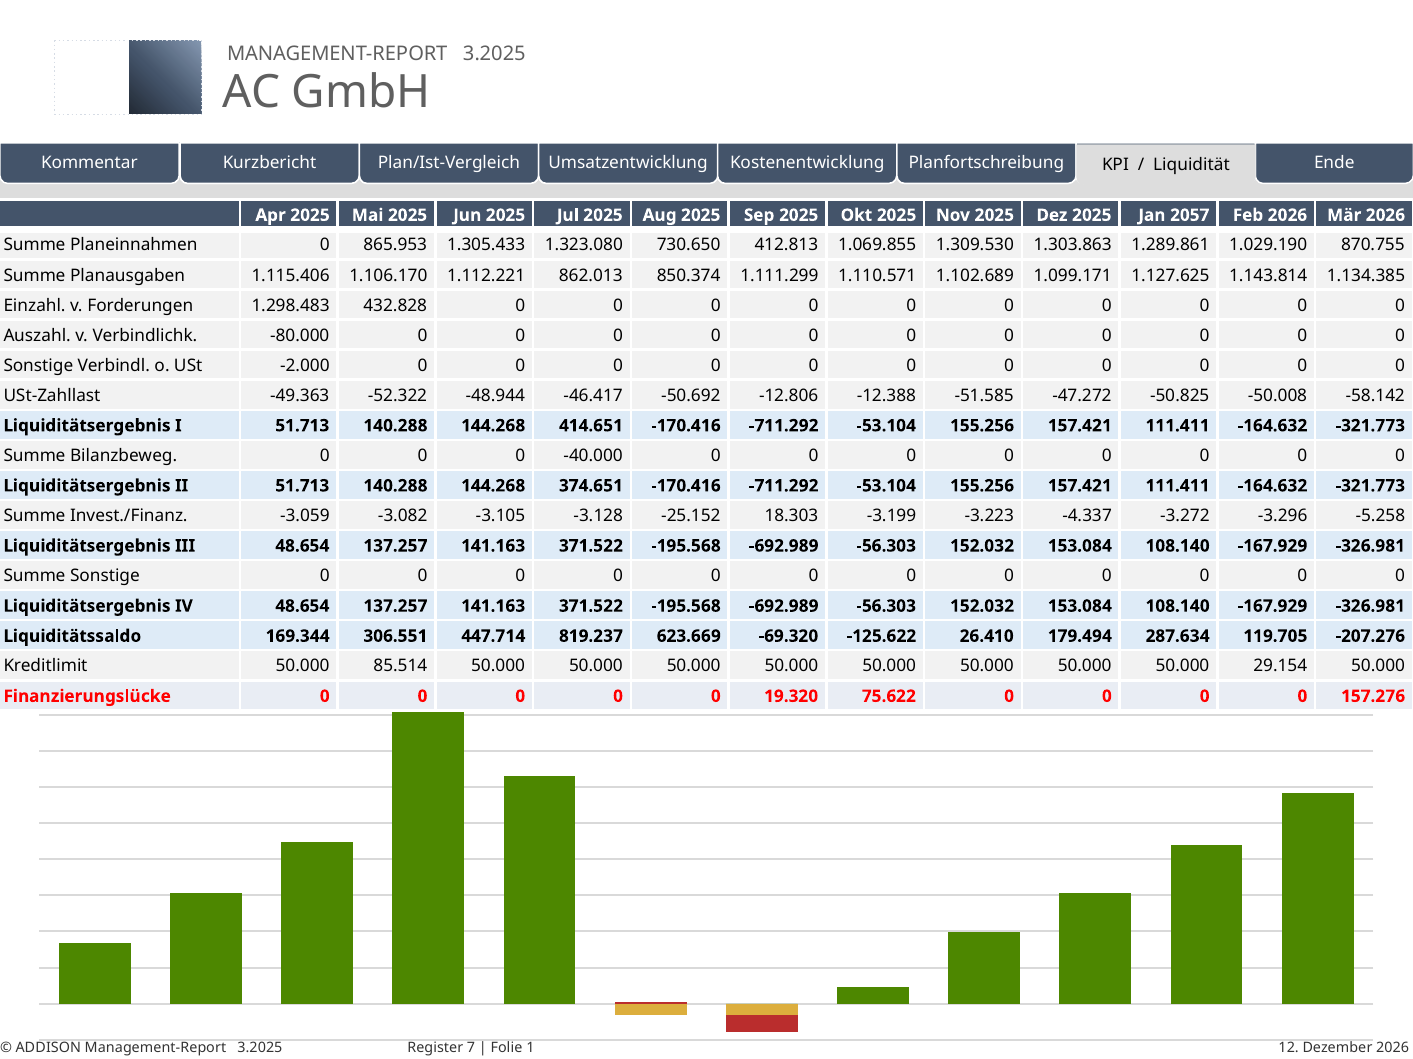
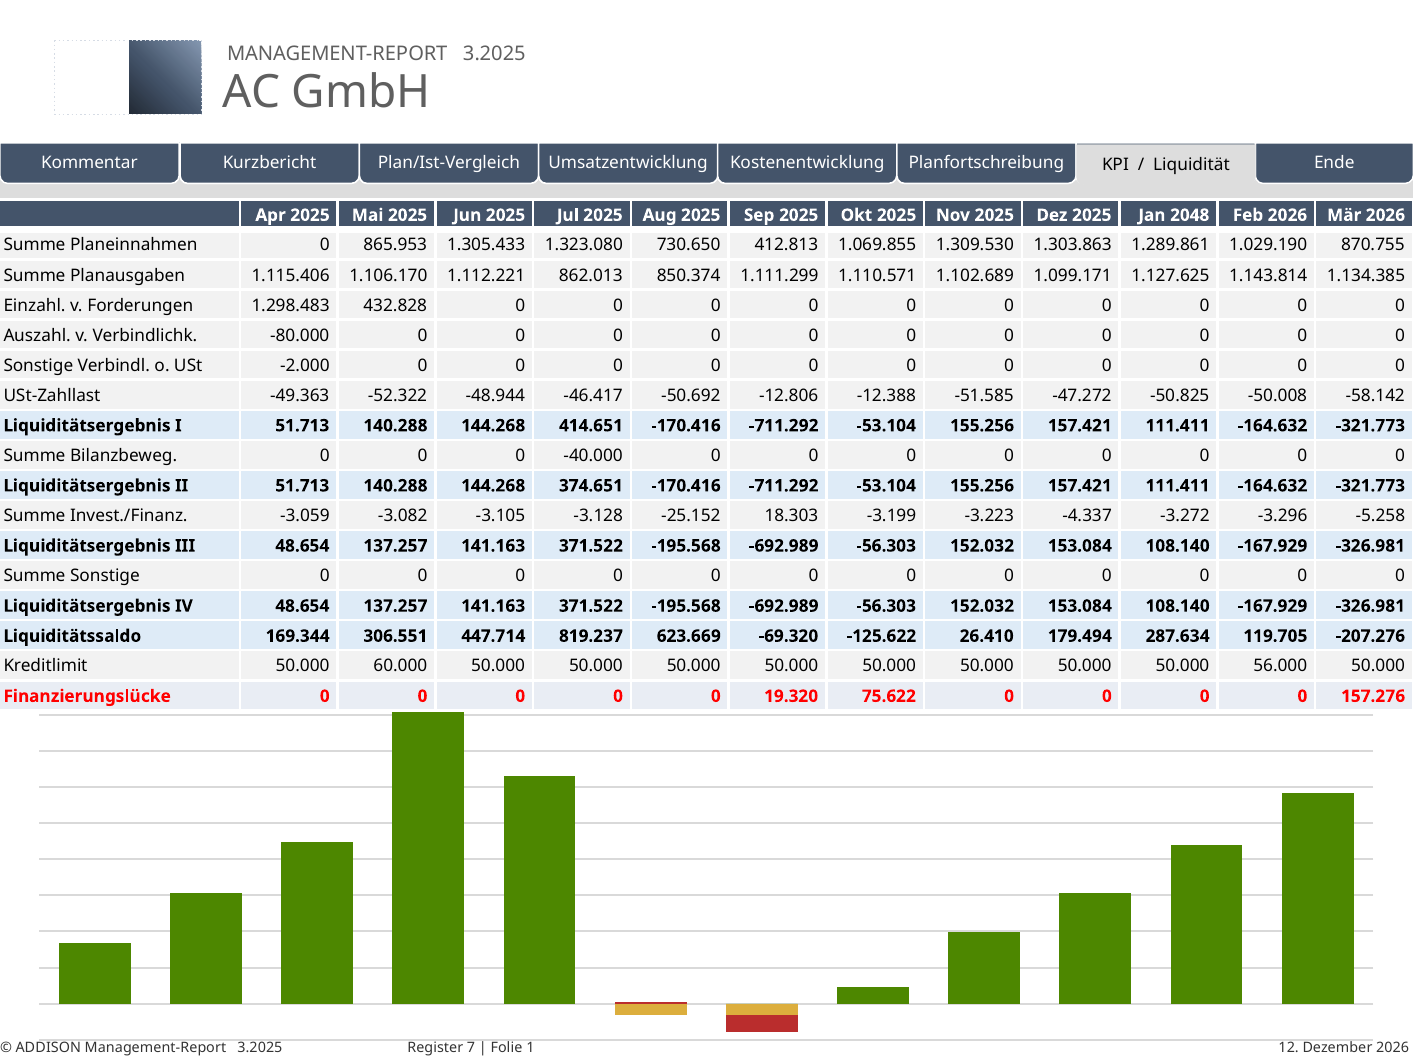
2057: 2057 -> 2048 (1190, 215)
85.514: 85.514 -> 60.000 (400, 666)
29.154: 29.154 -> 56.000 (1280, 666)
